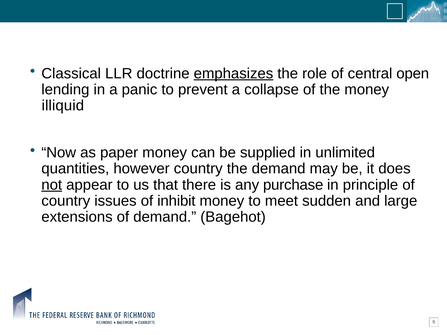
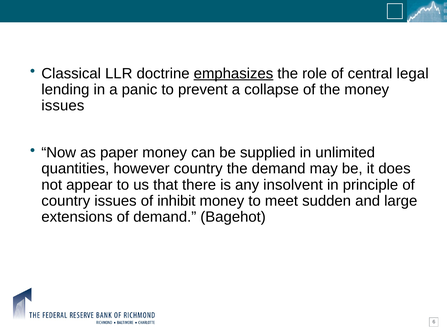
open: open -> legal (413, 74)
illiquid: illiquid -> issues (63, 106)
not underline: present -> none (52, 185)
purchase: purchase -> insolvent (293, 185)
